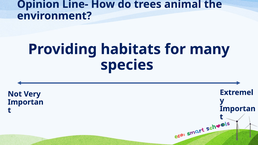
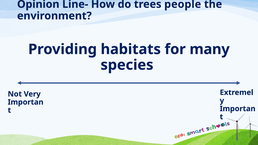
animal: animal -> people (183, 4)
